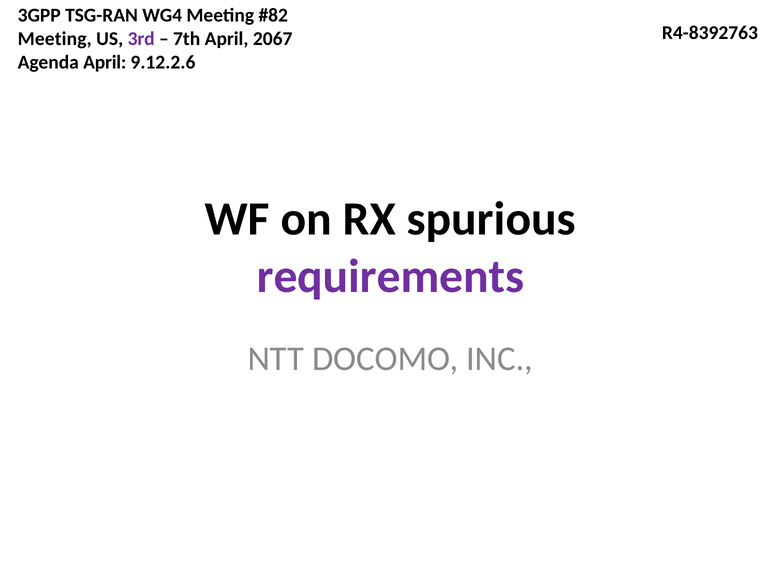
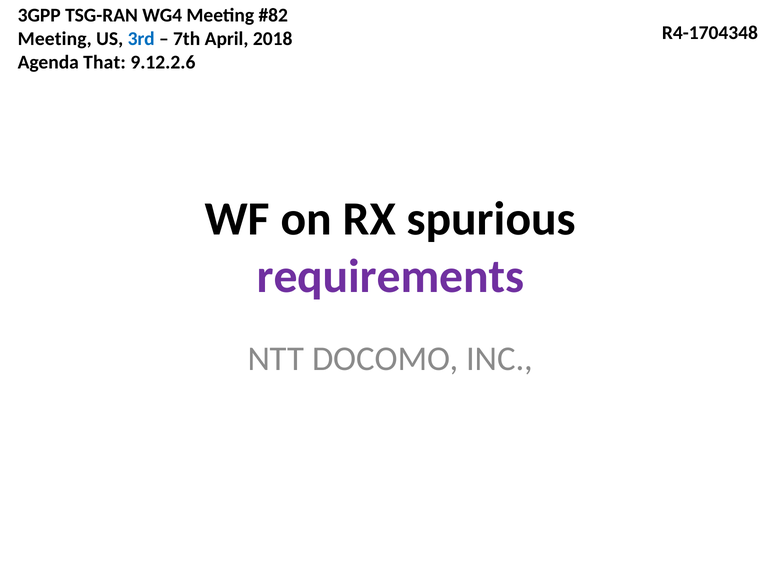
R4-8392763: R4-8392763 -> R4-1704348 (710, 33)
3rd colour: purple -> blue (141, 39)
2067: 2067 -> 2018 (273, 39)
Agenda April: April -> That (105, 62)
